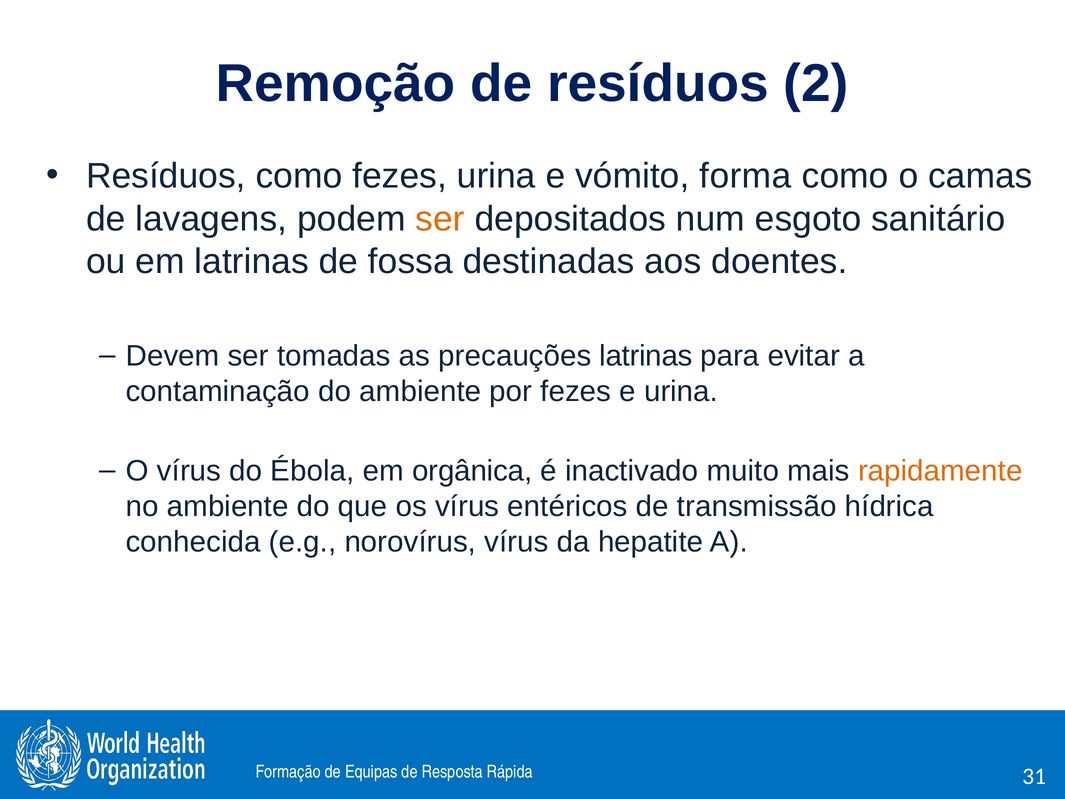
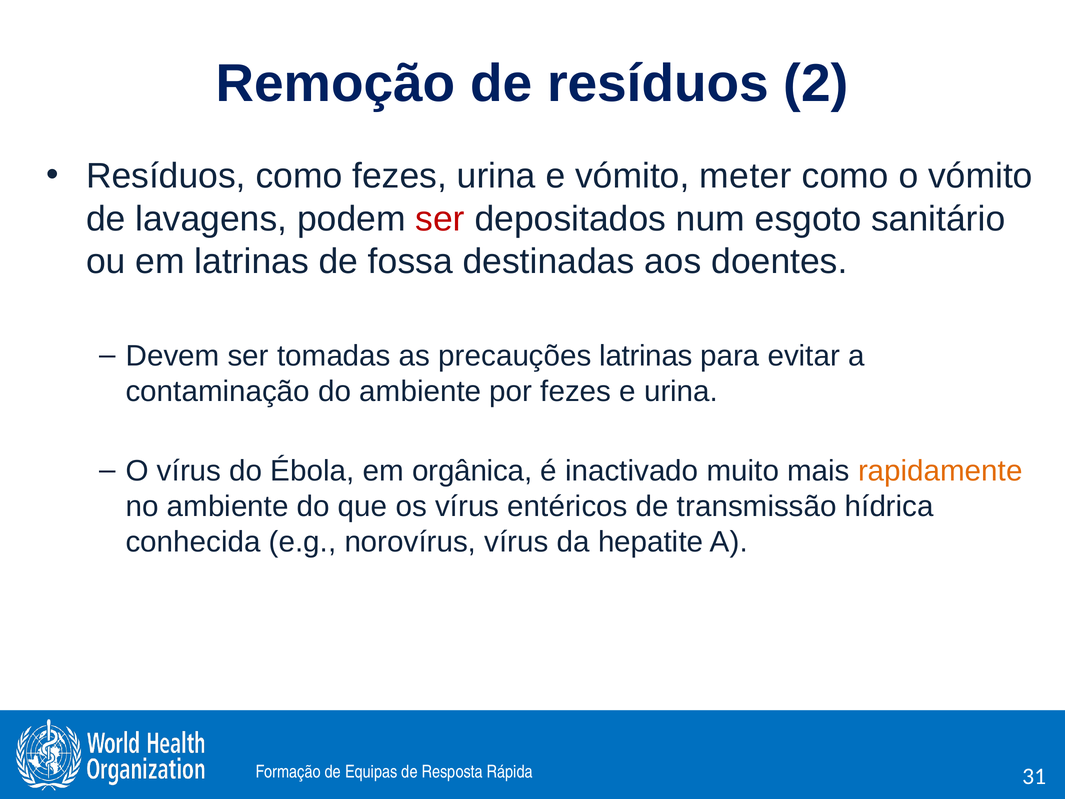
forma: forma -> meter (746, 176)
o camas: camas -> vómito (980, 176)
ser colour: orange -> red (440, 219)
